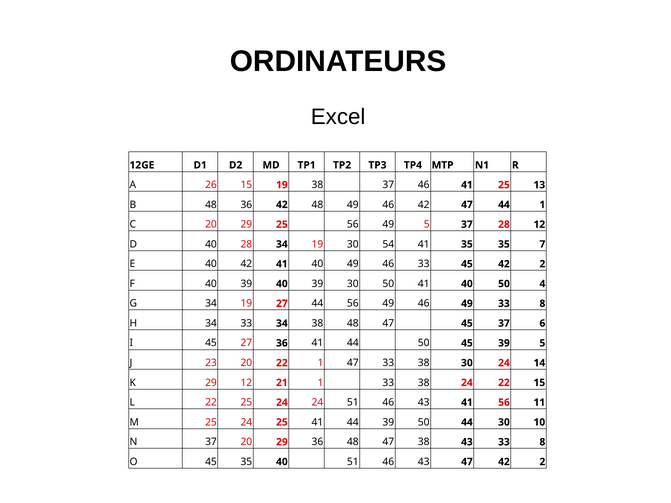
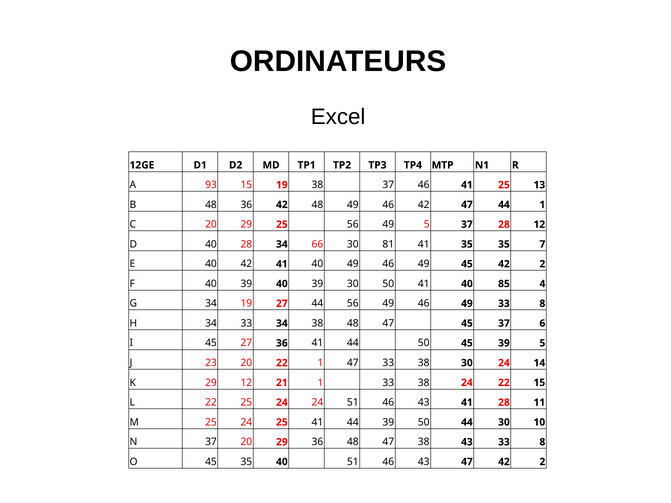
26: 26 -> 93 (211, 185)
28 34 19: 19 -> 66 (317, 244)
54: 54 -> 81 (388, 244)
40 49 46 33: 33 -> 49 (424, 264)
40 50: 50 -> 85 (504, 284)
41 56: 56 -> 28 (504, 403)
